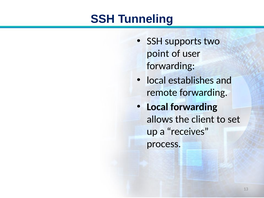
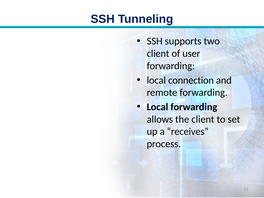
point: point -> client (158, 54)
establishes: establishes -> connection (191, 80)
